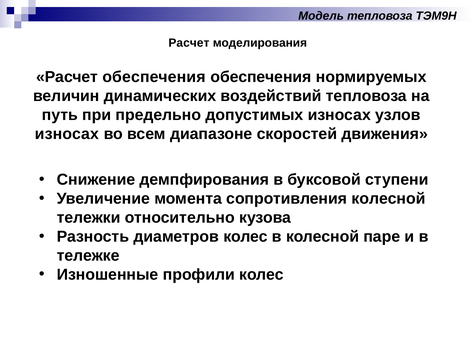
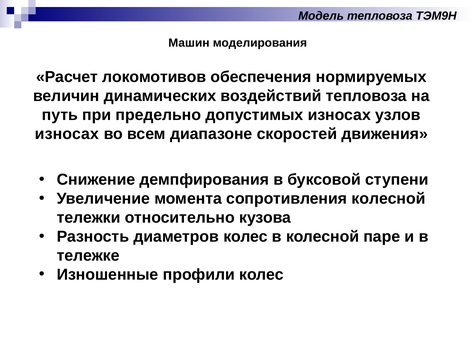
Расчет: Расчет -> Машин (189, 43)
Расчет обеспечения: обеспечения -> локомотивов (154, 77)
